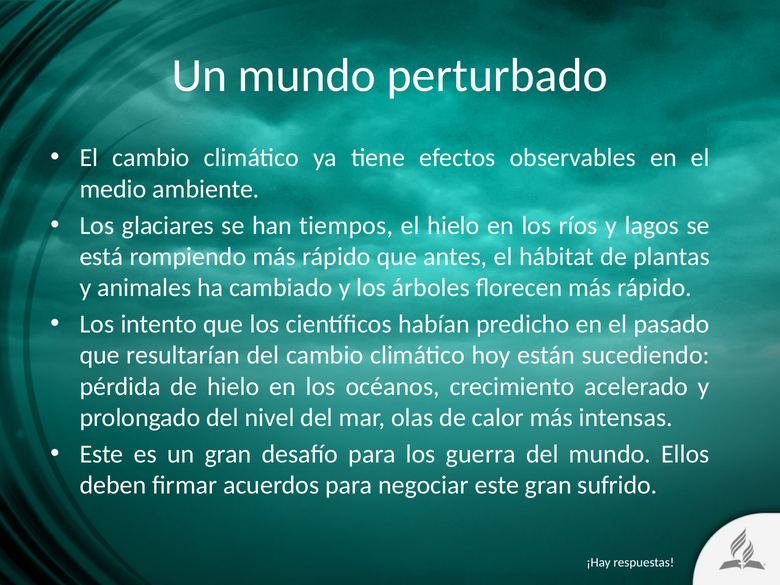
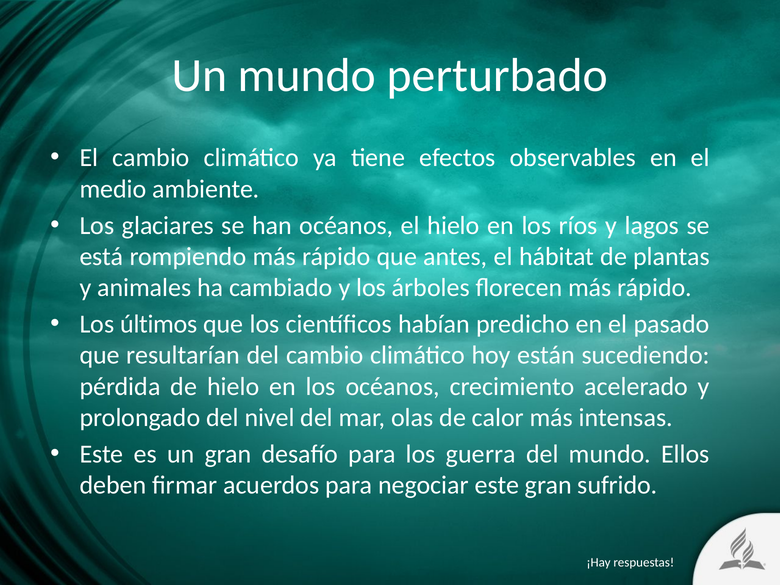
han tiempos: tiempos -> océanos (346, 225)
intento: intento -> últimos (159, 324)
